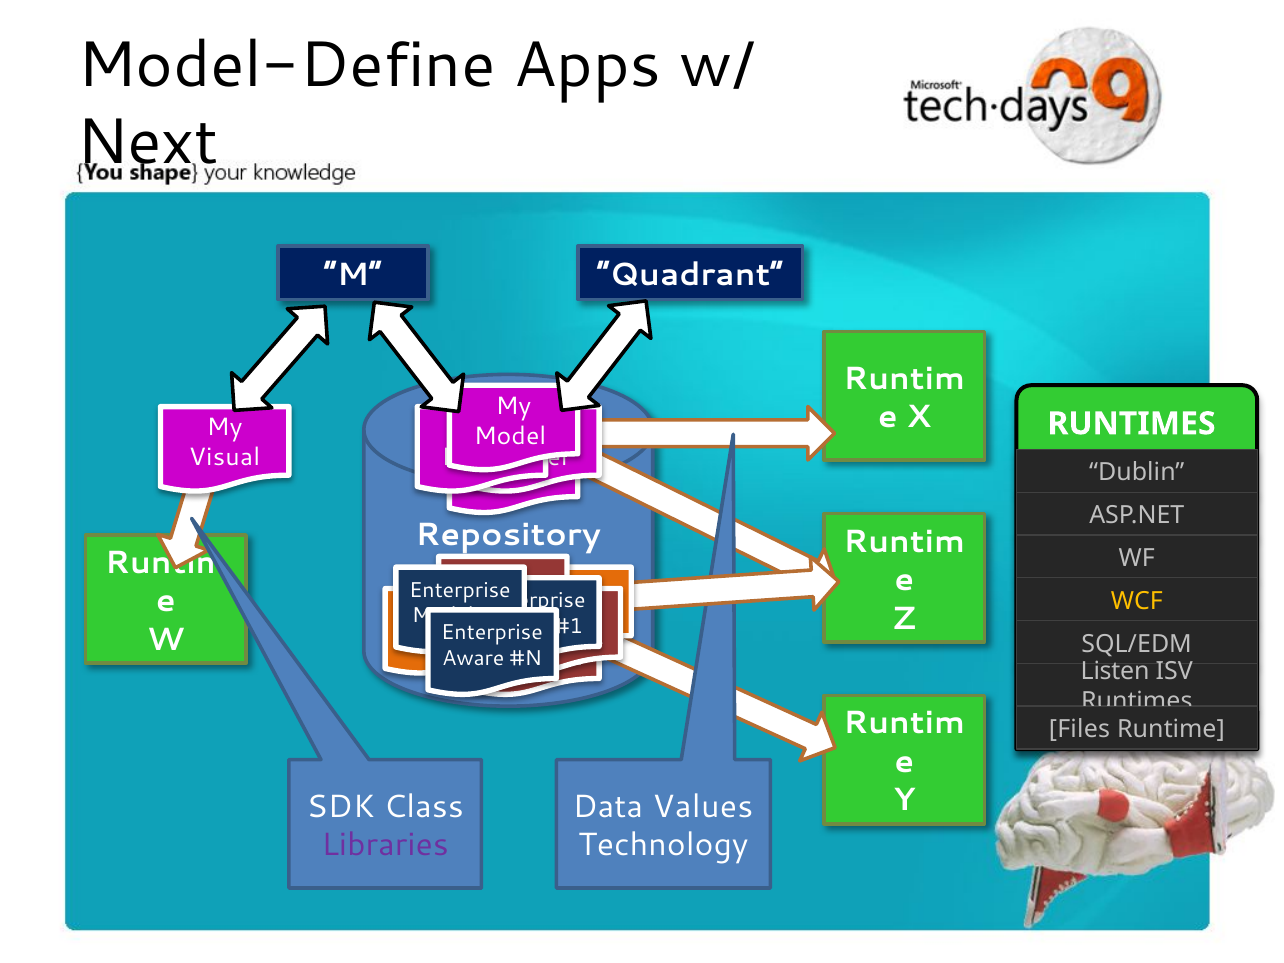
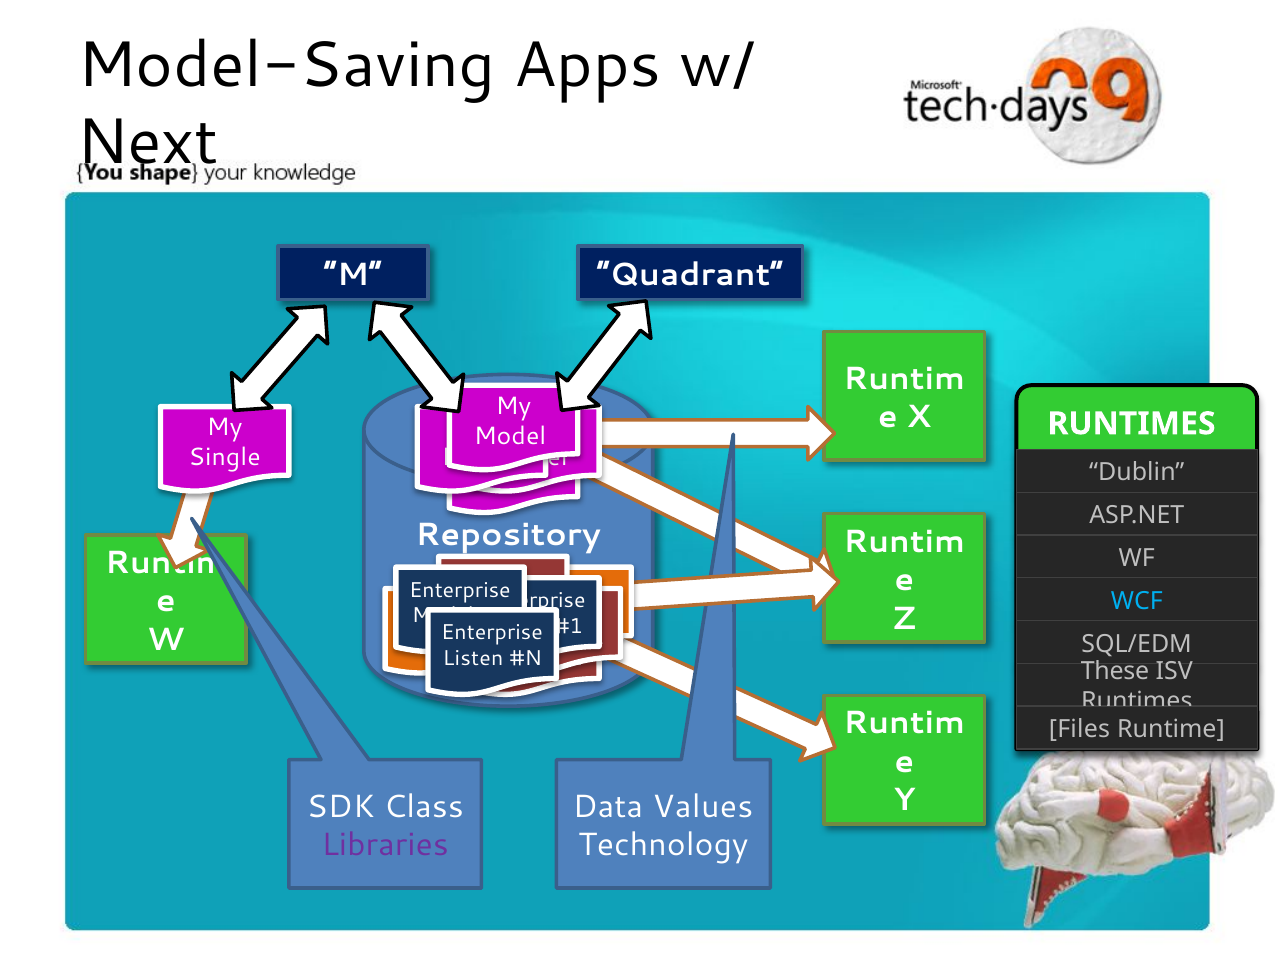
Model-Define: Model-Define -> Model-Saving (286, 65)
Visual: Visual -> Single (225, 458)
WCF colour: yellow -> light blue (1137, 601)
Aware: Aware -> Listen (473, 658)
Listen: Listen -> These (1115, 672)
